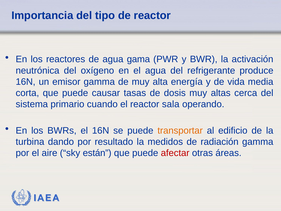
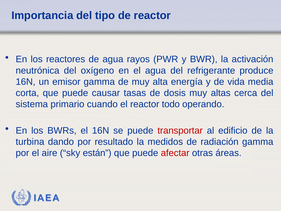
gama: gama -> rayos (138, 59)
sala: sala -> todo (171, 104)
transportar colour: orange -> red (180, 130)
